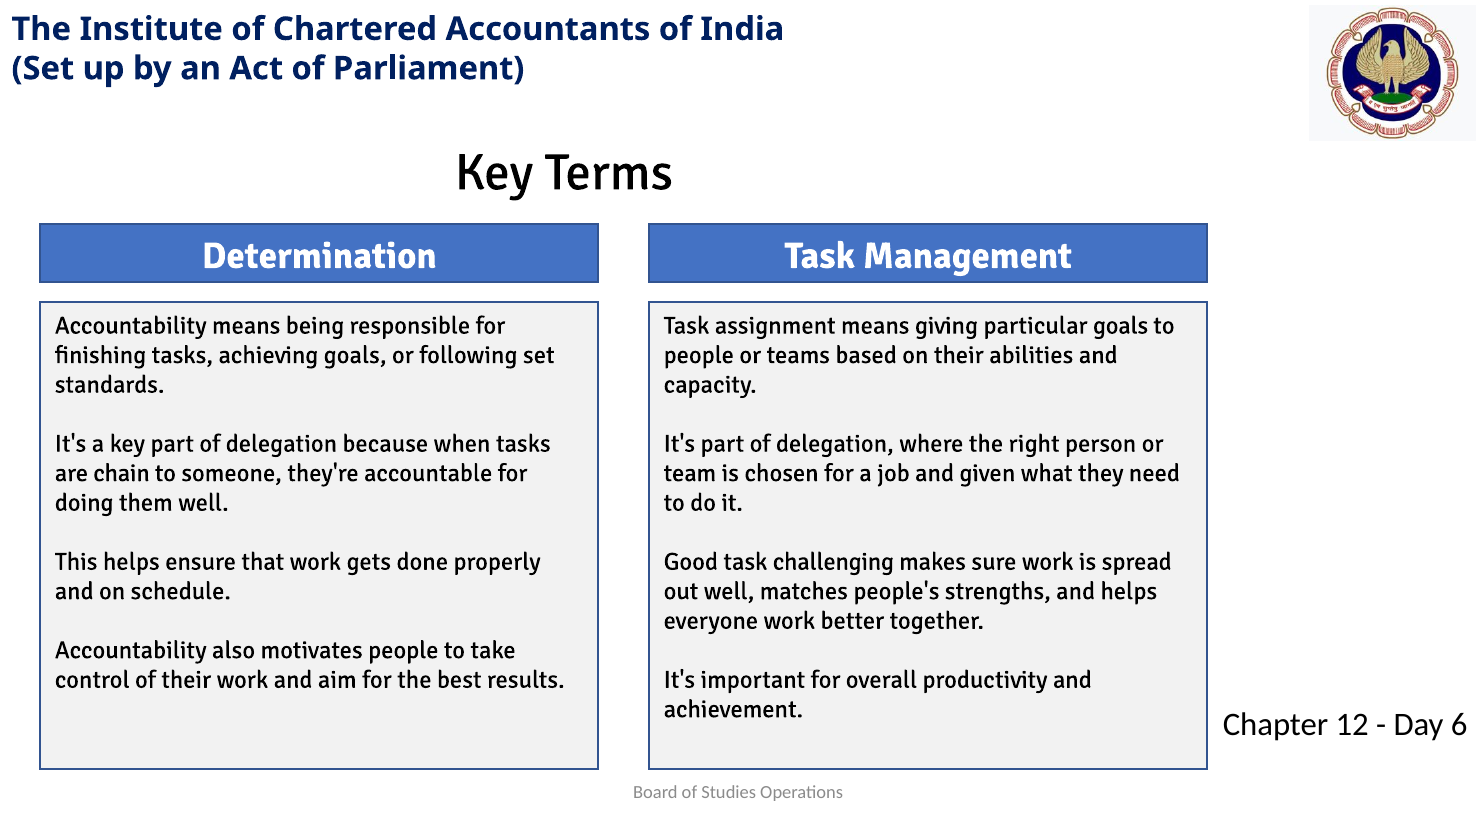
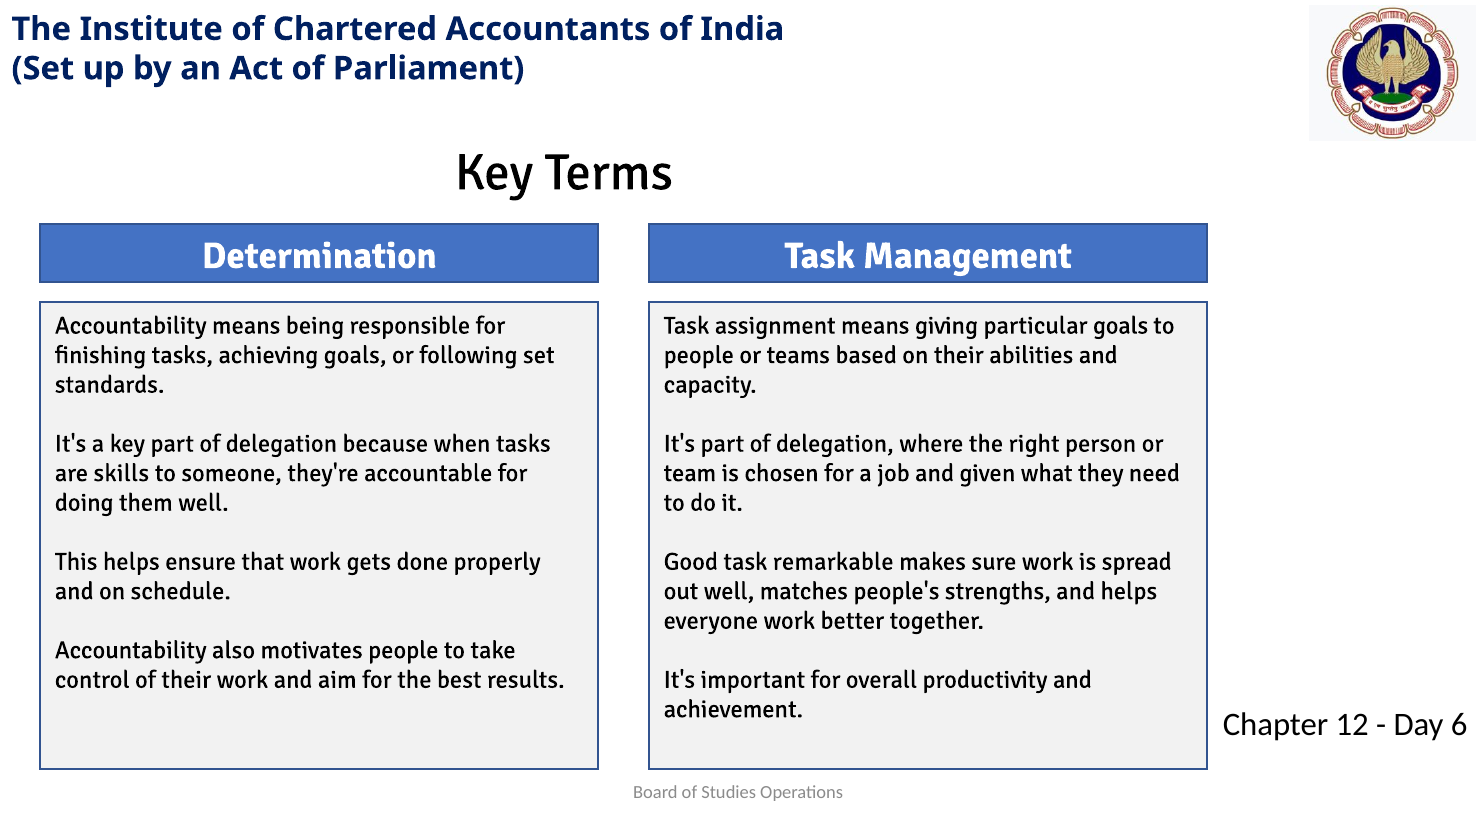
chain: chain -> skills (121, 473)
challenging: challenging -> remarkable (833, 562)
